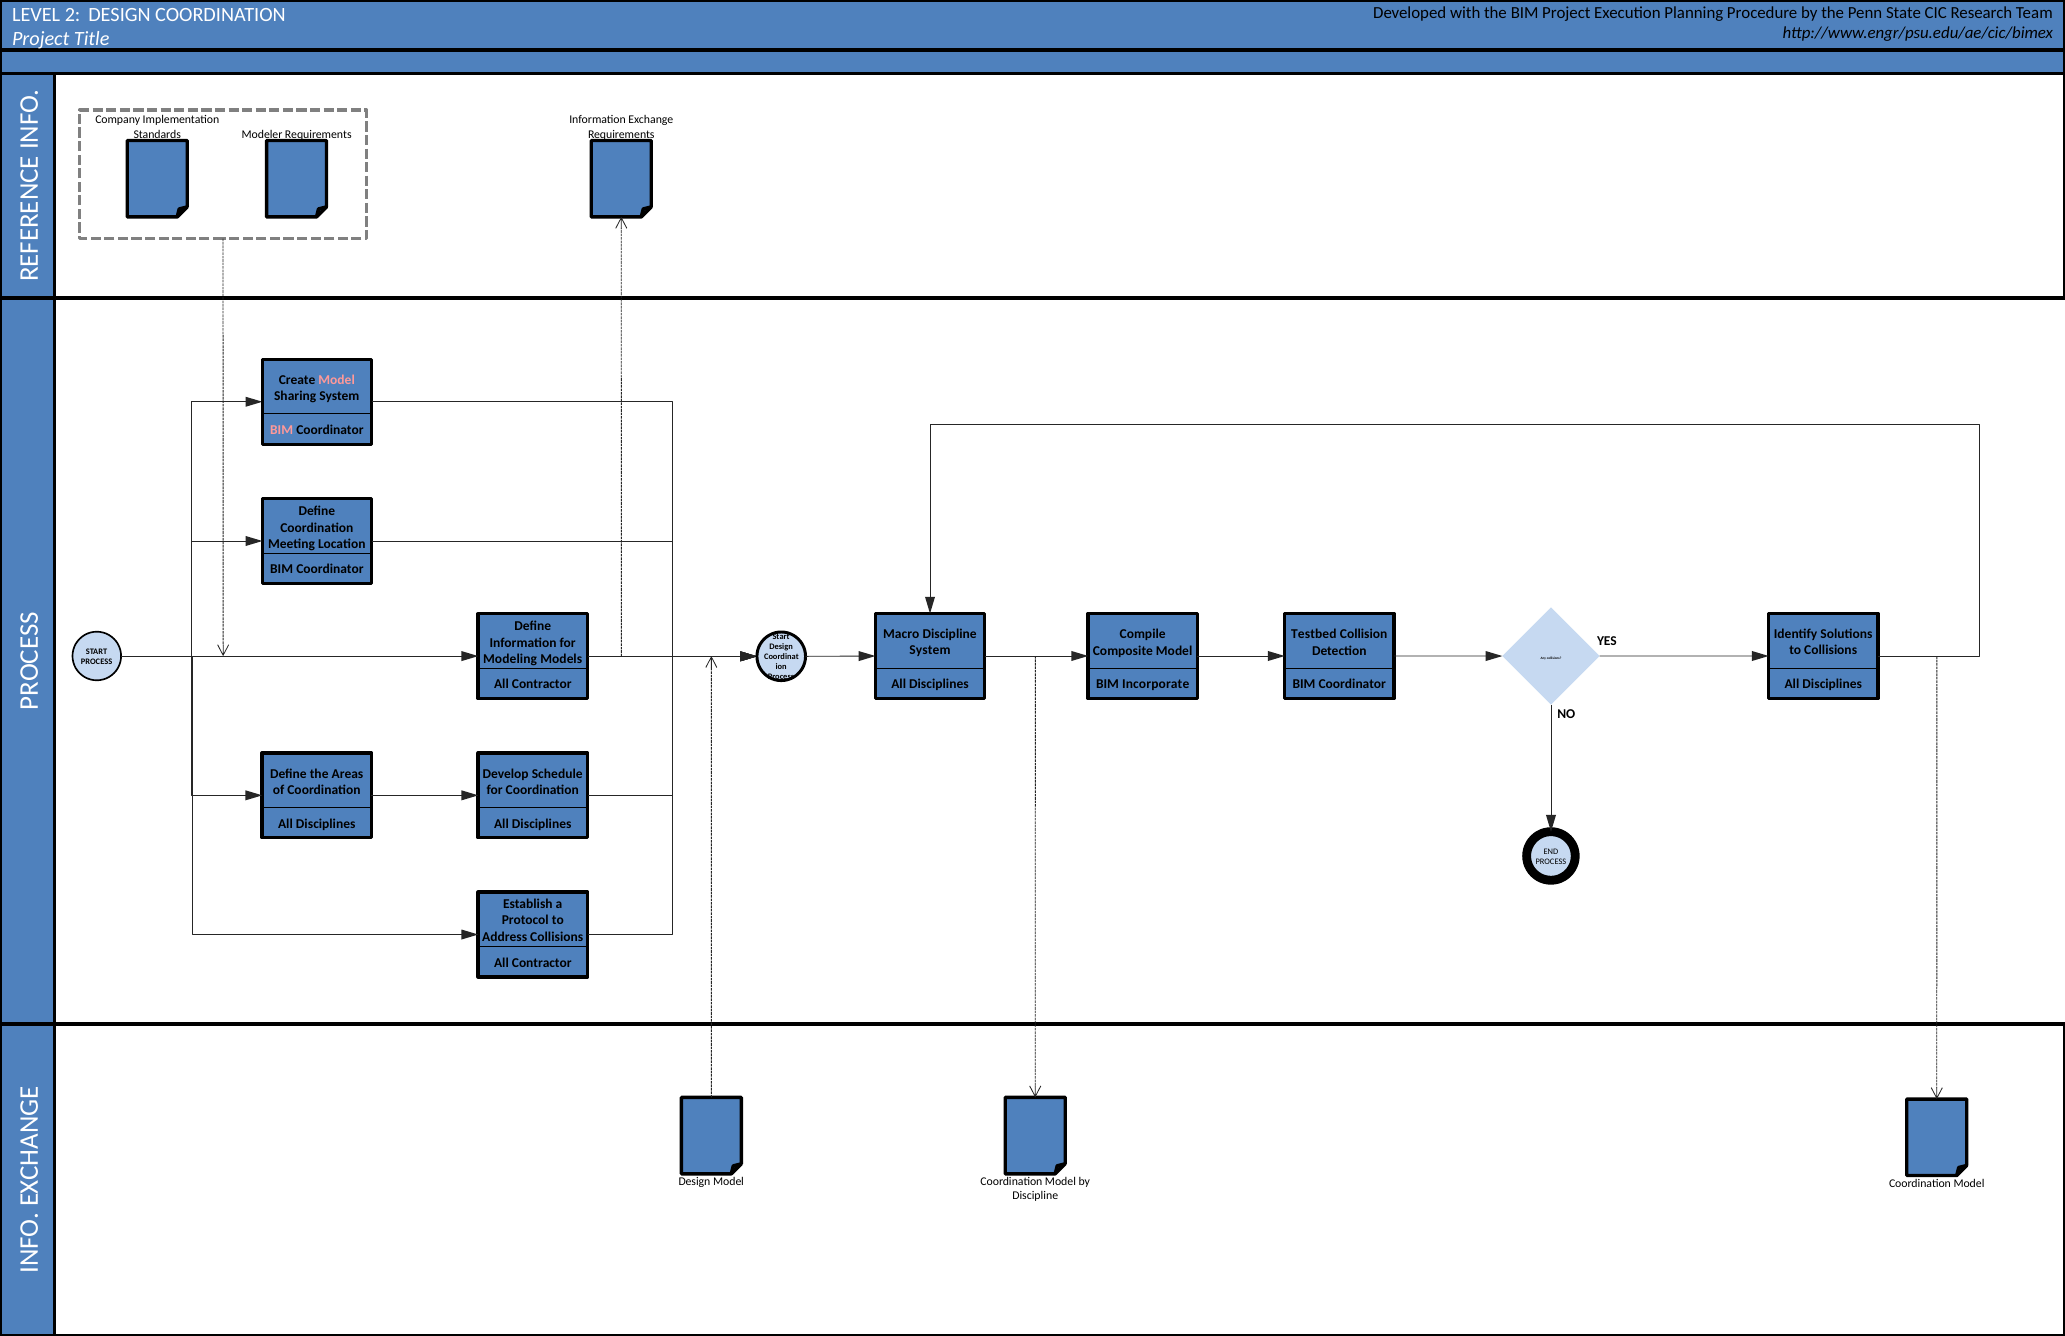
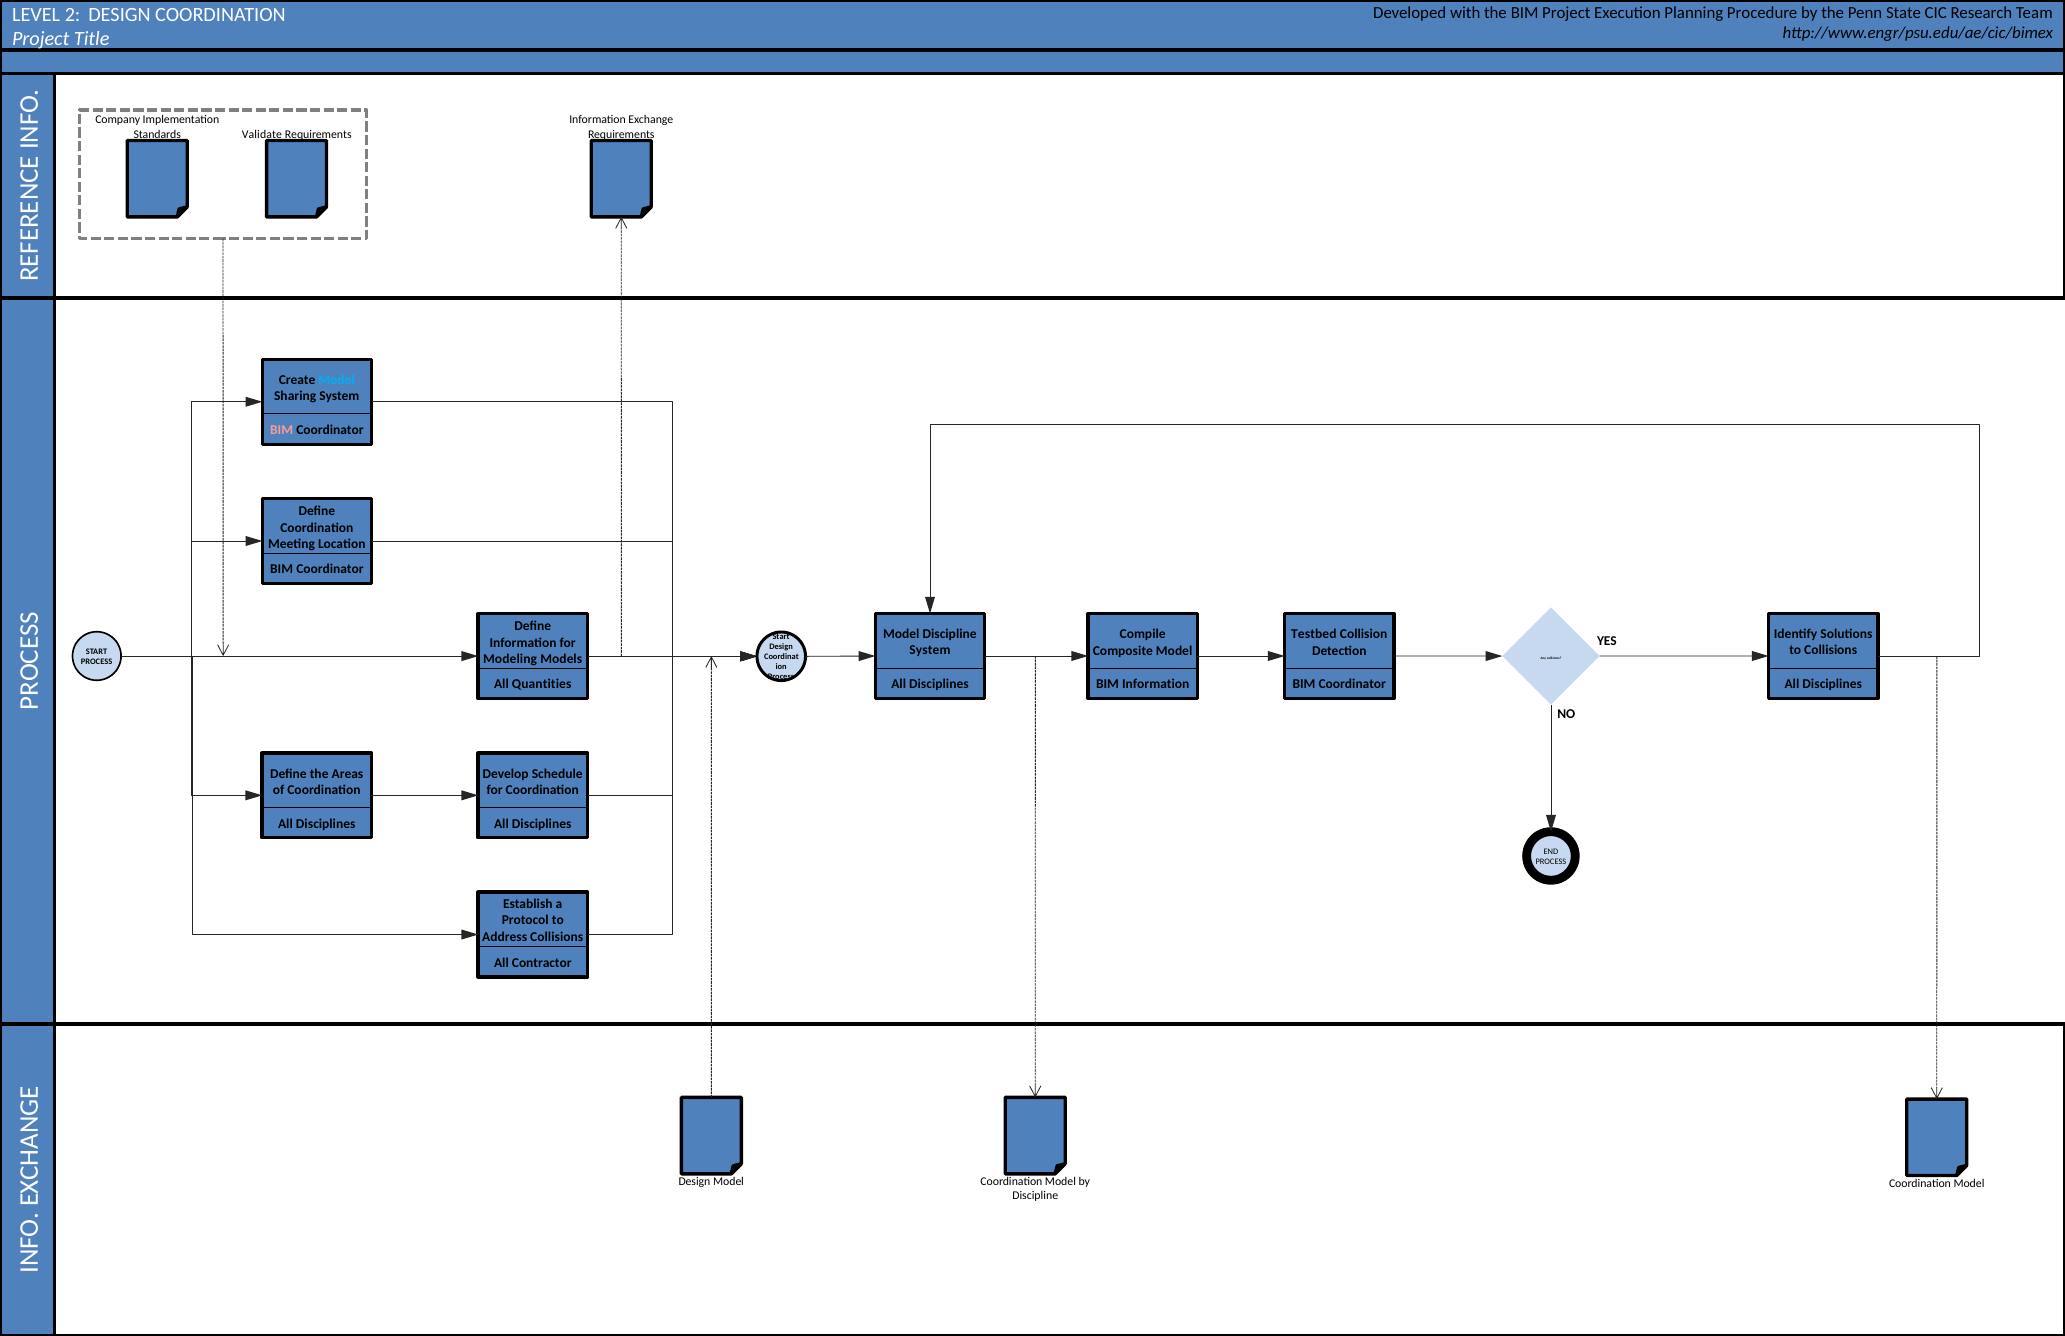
Modeler: Modeler -> Validate (262, 134)
Model colour: pink -> light blue (337, 380)
Macro: Macro -> Model (901, 634)
BIM Incorporate: Incorporate -> Information (1156, 684)
Contractor: Contractor -> Quantities (542, 684)
